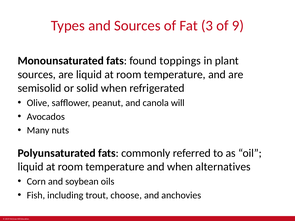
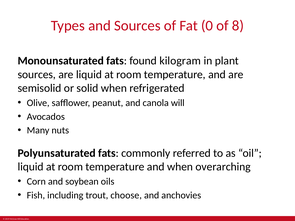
3: 3 -> 0 (207, 26)
9: 9 -> 8 (238, 26)
toppings: toppings -> kilogram (180, 61)
alternatives: alternatives -> overarching (223, 167)
